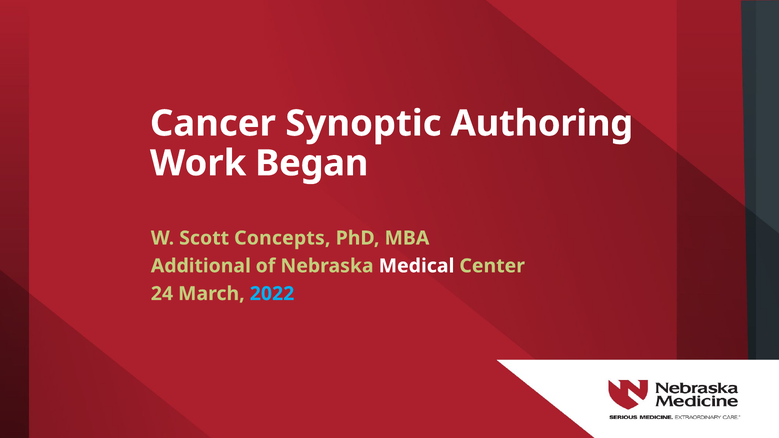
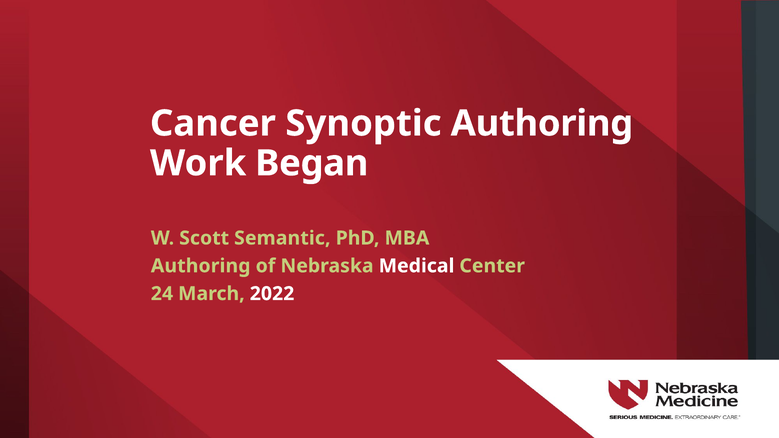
Concepts: Concepts -> Semantic (282, 238)
Additional: Additional -> Authoring (201, 266)
2022 colour: light blue -> white (272, 294)
